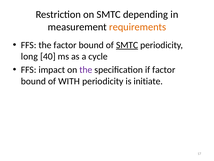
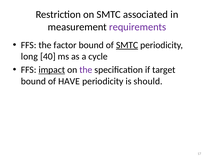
depending: depending -> associated (145, 14)
requirements colour: orange -> purple (138, 27)
impact underline: none -> present (52, 70)
if factor: factor -> target (164, 70)
WITH: WITH -> HAVE (69, 81)
initiate: initiate -> should (148, 81)
